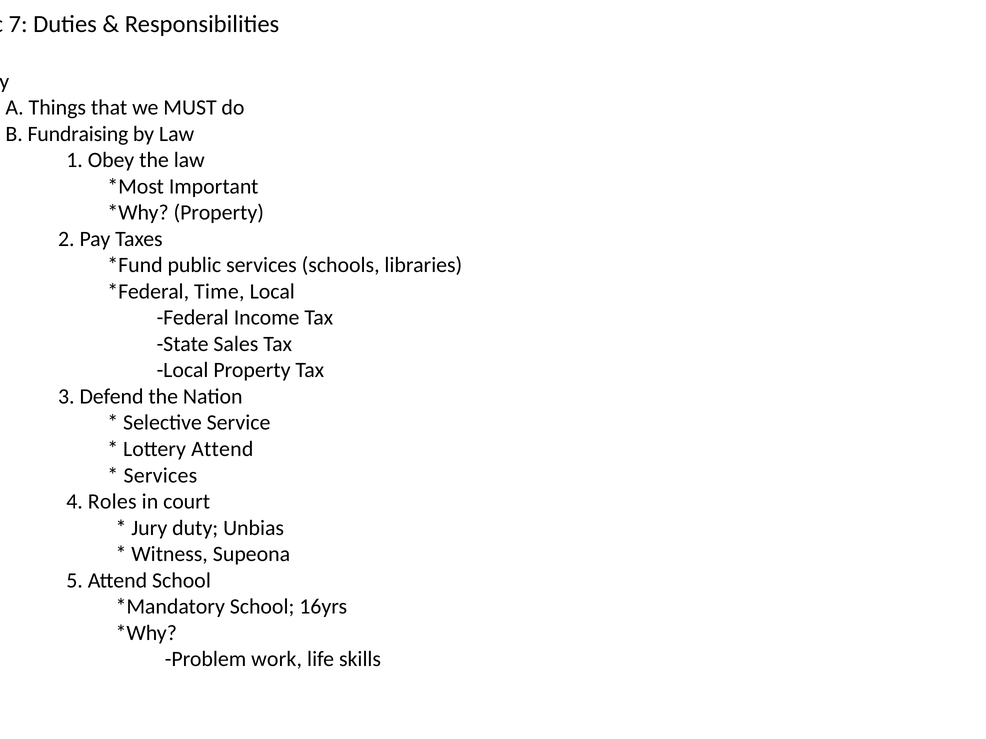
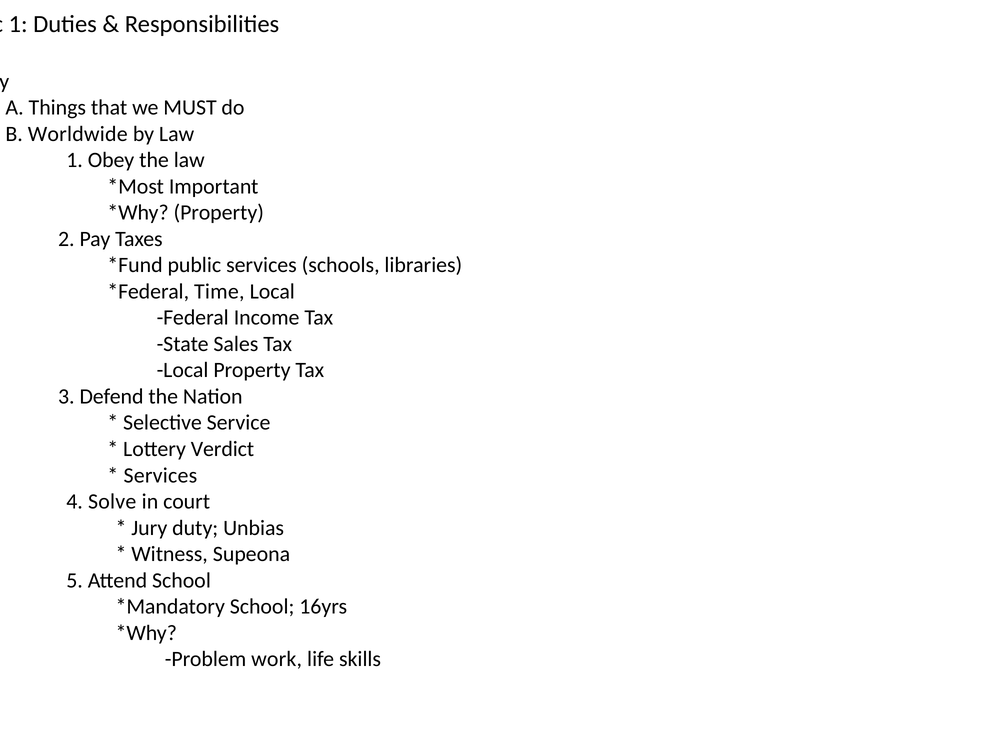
7: 7 -> 1 (18, 24)
Fundraising: Fundraising -> Worldwide (78, 134)
Lottery Attend: Attend -> Verdict (222, 449)
Roles: Roles -> Solve (112, 502)
